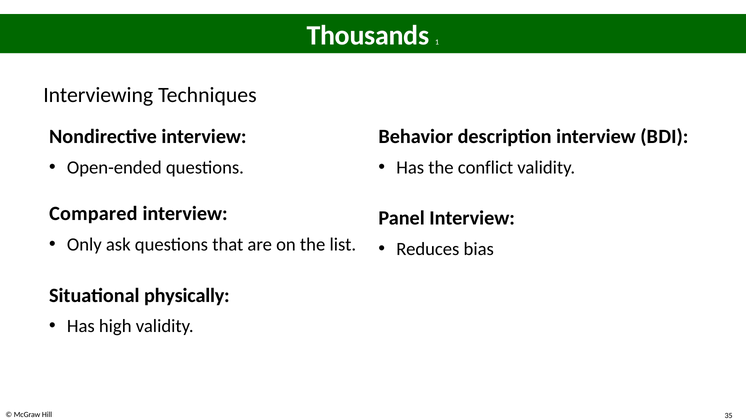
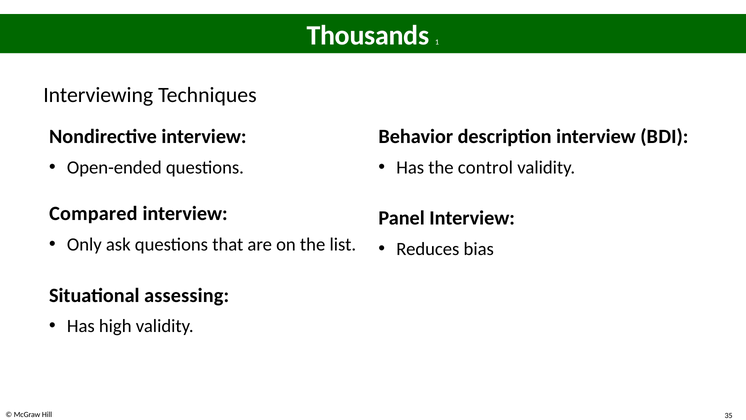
conflict: conflict -> control (485, 168)
physically: physically -> assessing (187, 295)
